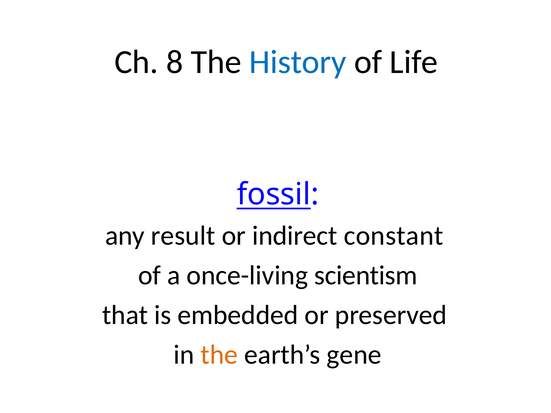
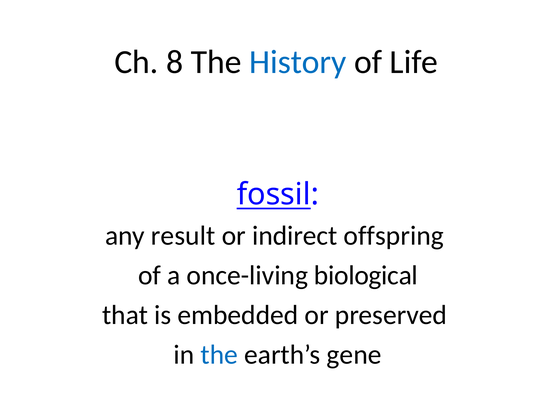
constant: constant -> offspring (394, 236)
scientism: scientism -> biological (366, 276)
the colour: orange -> blue (219, 355)
